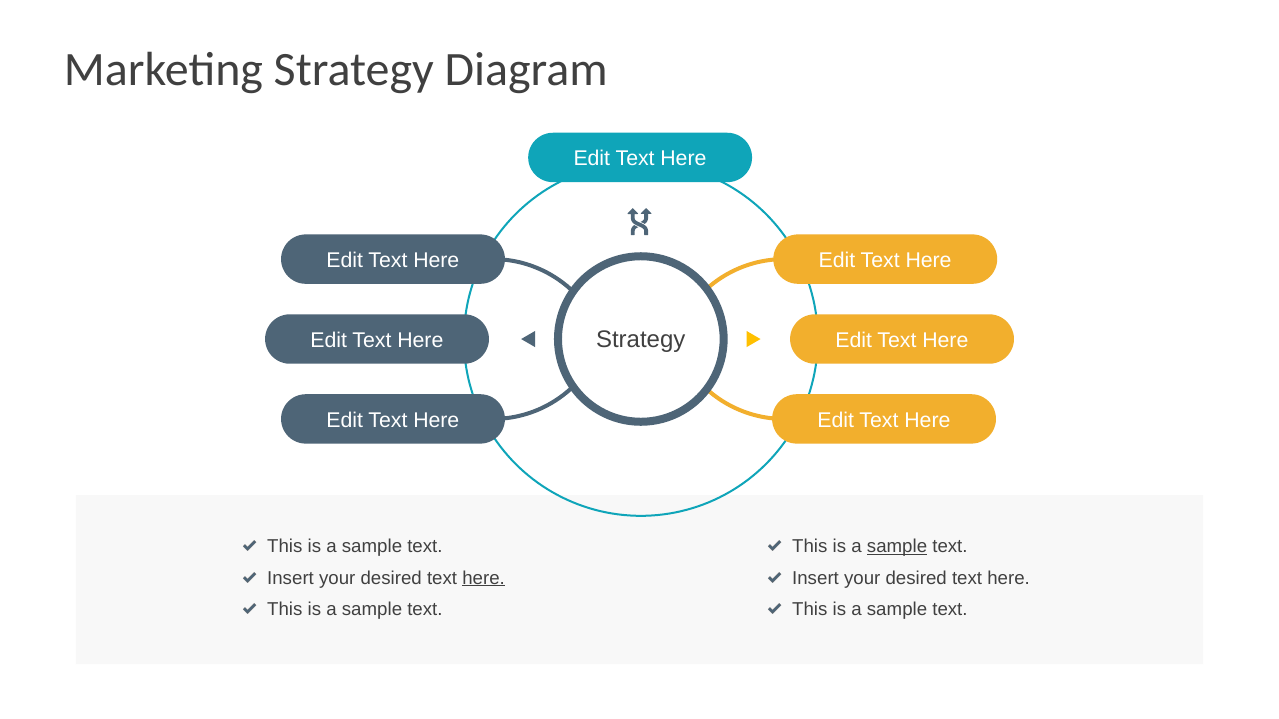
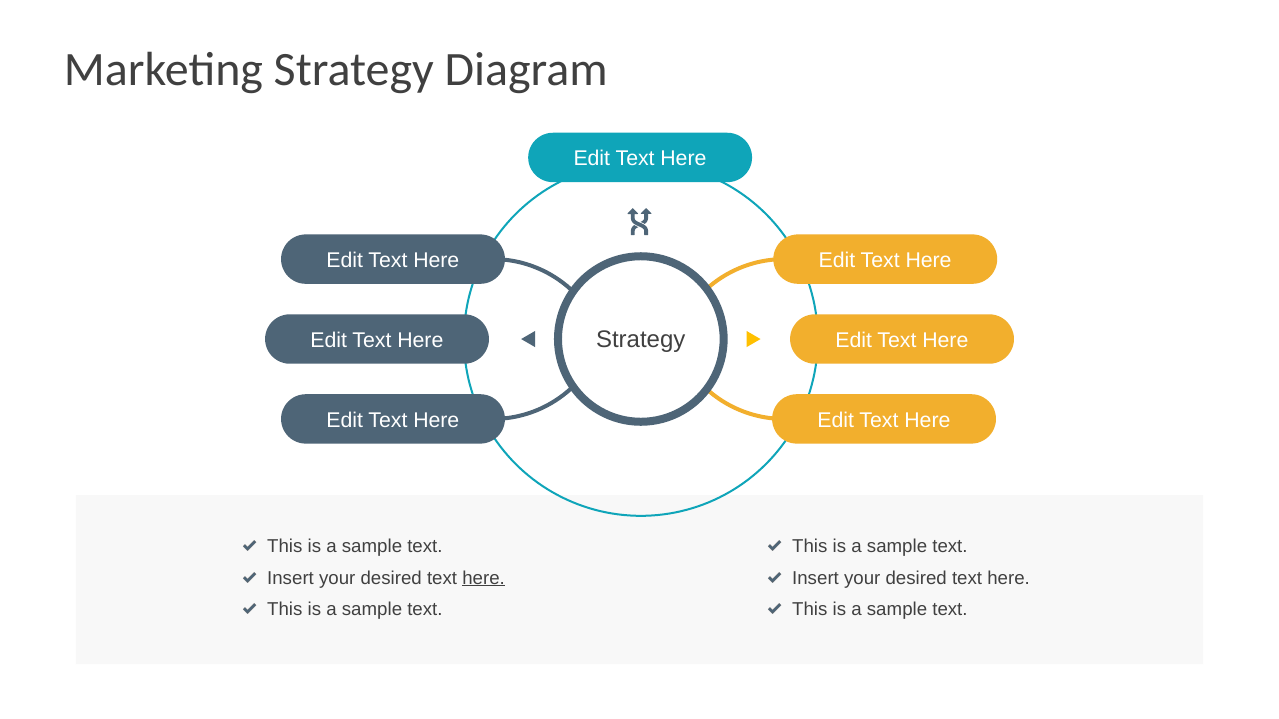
sample underline: present -> none (897, 547)
